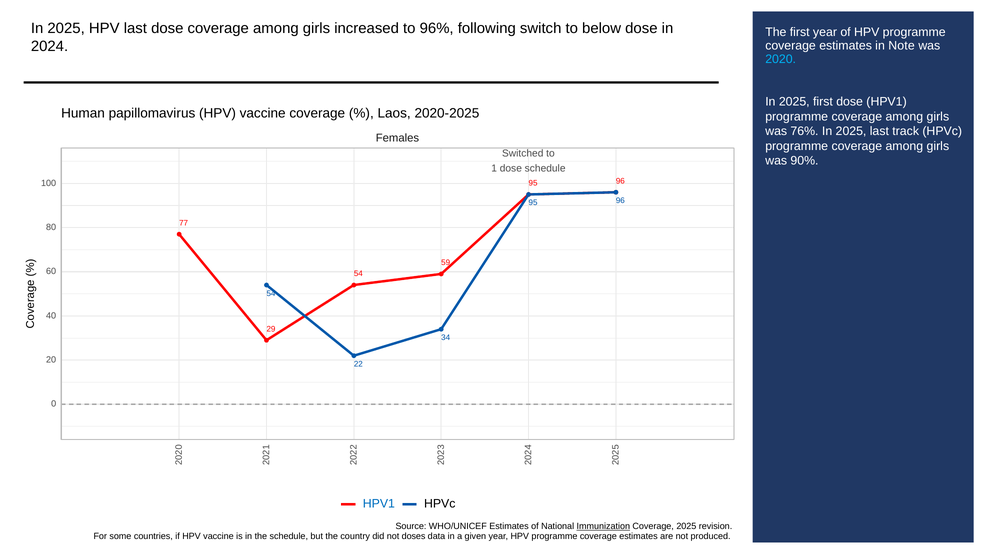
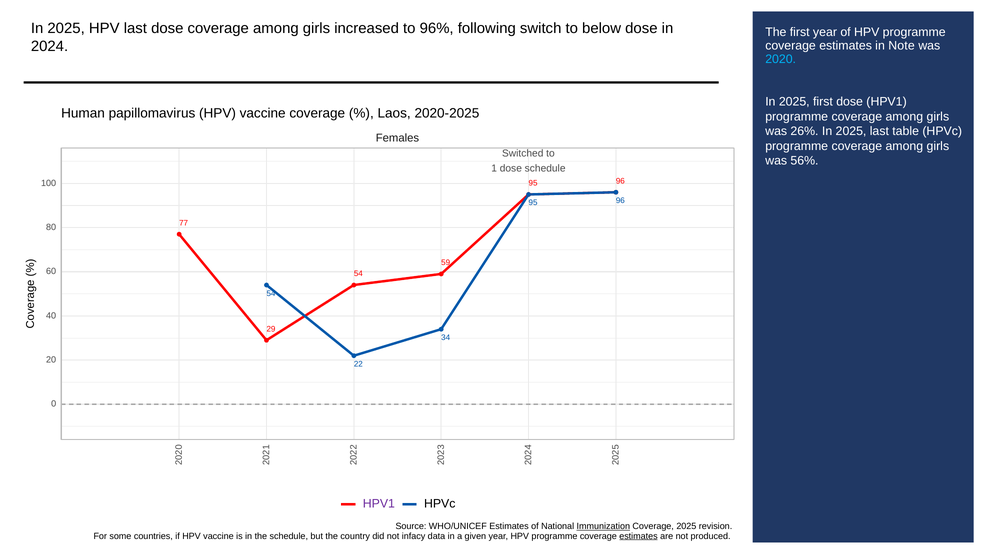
76%: 76% -> 26% (804, 131)
track: track -> table (906, 131)
90%: 90% -> 56% (804, 161)
HPV1 colour: blue -> purple (379, 504)
doses: doses -> infacy (414, 537)
estimates underline: none -> present (638, 537)
